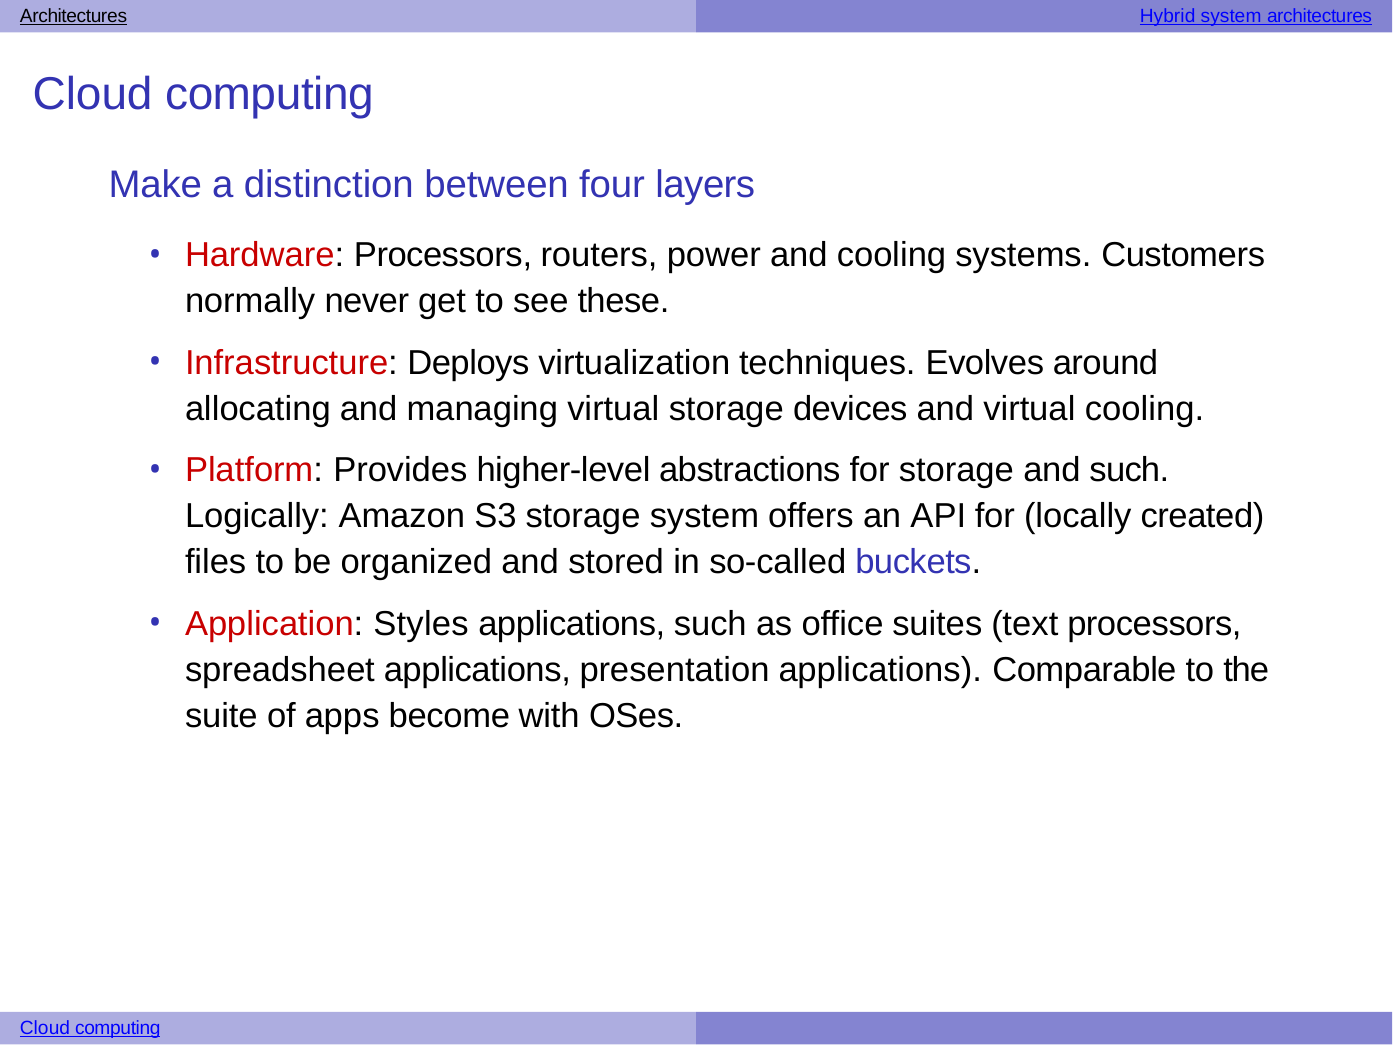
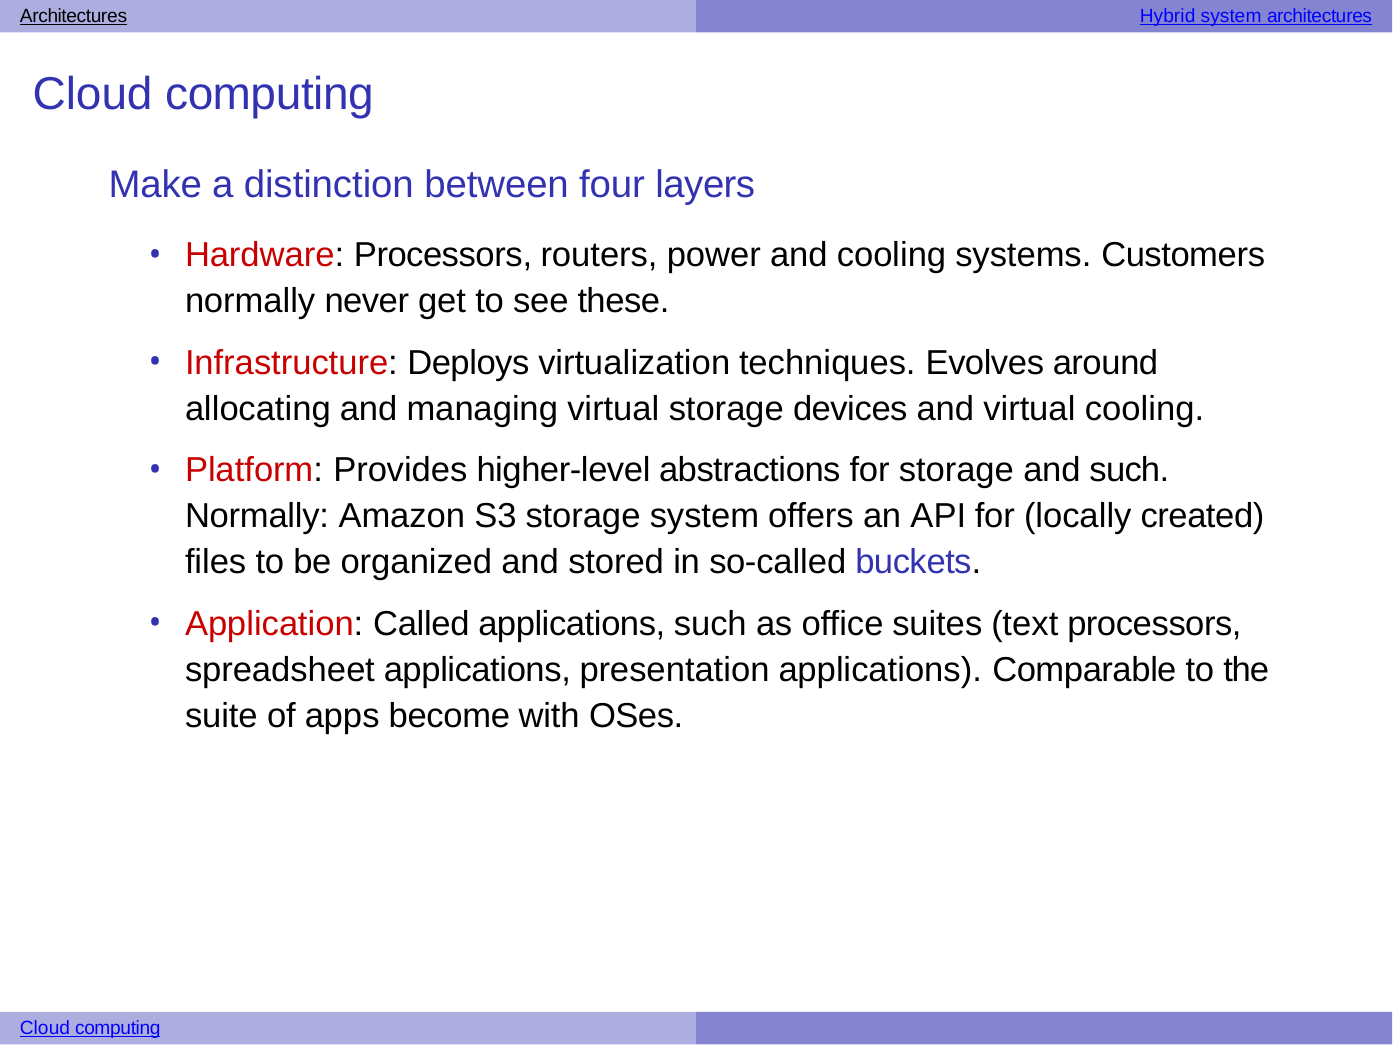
Logically: Logically -> Normally (257, 516)
Styles: Styles -> Called (421, 624)
